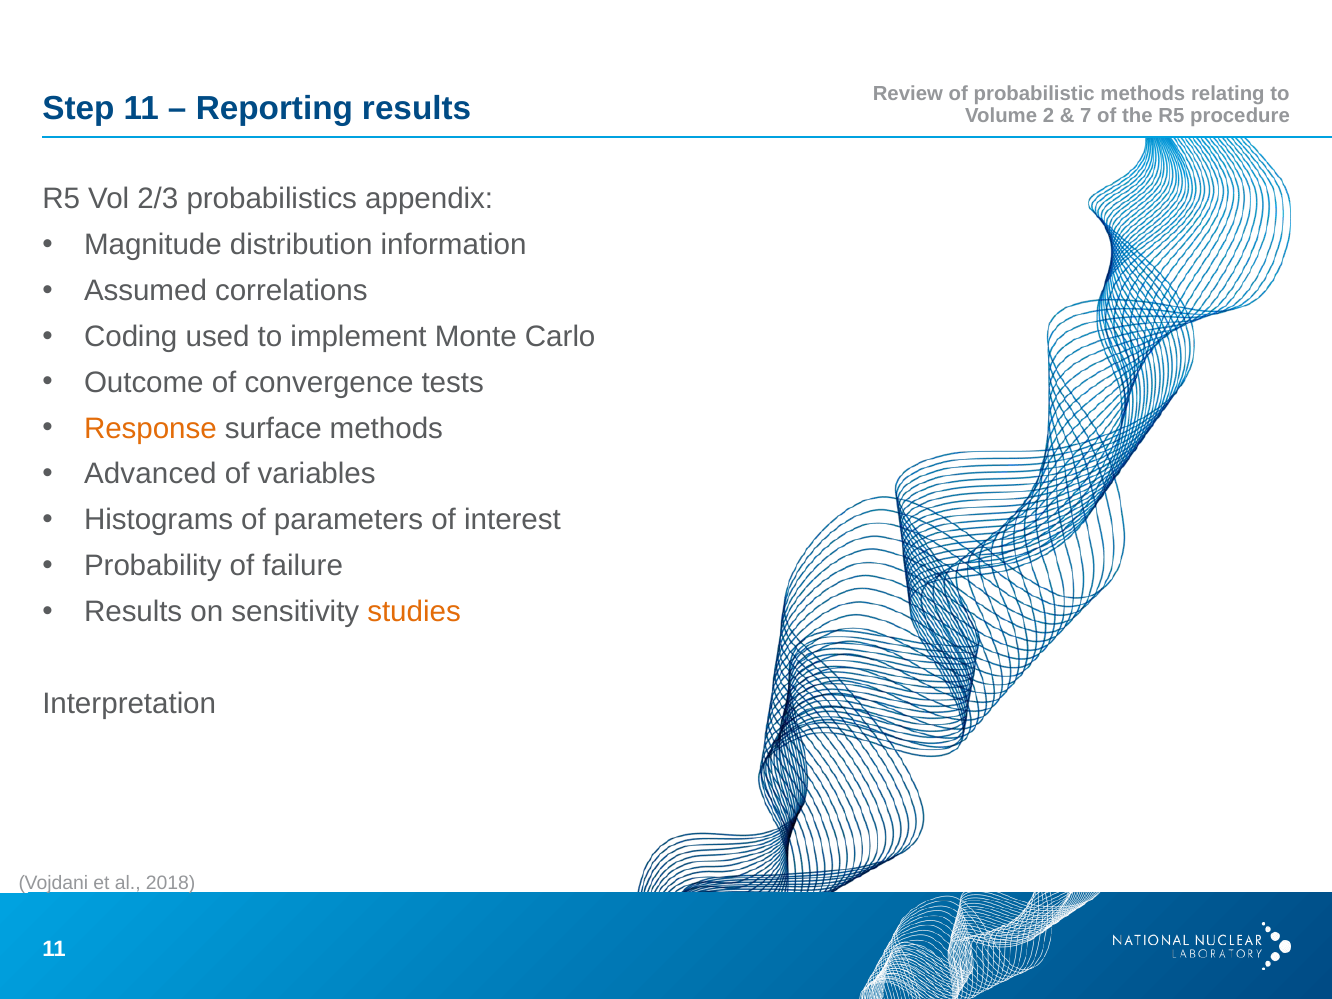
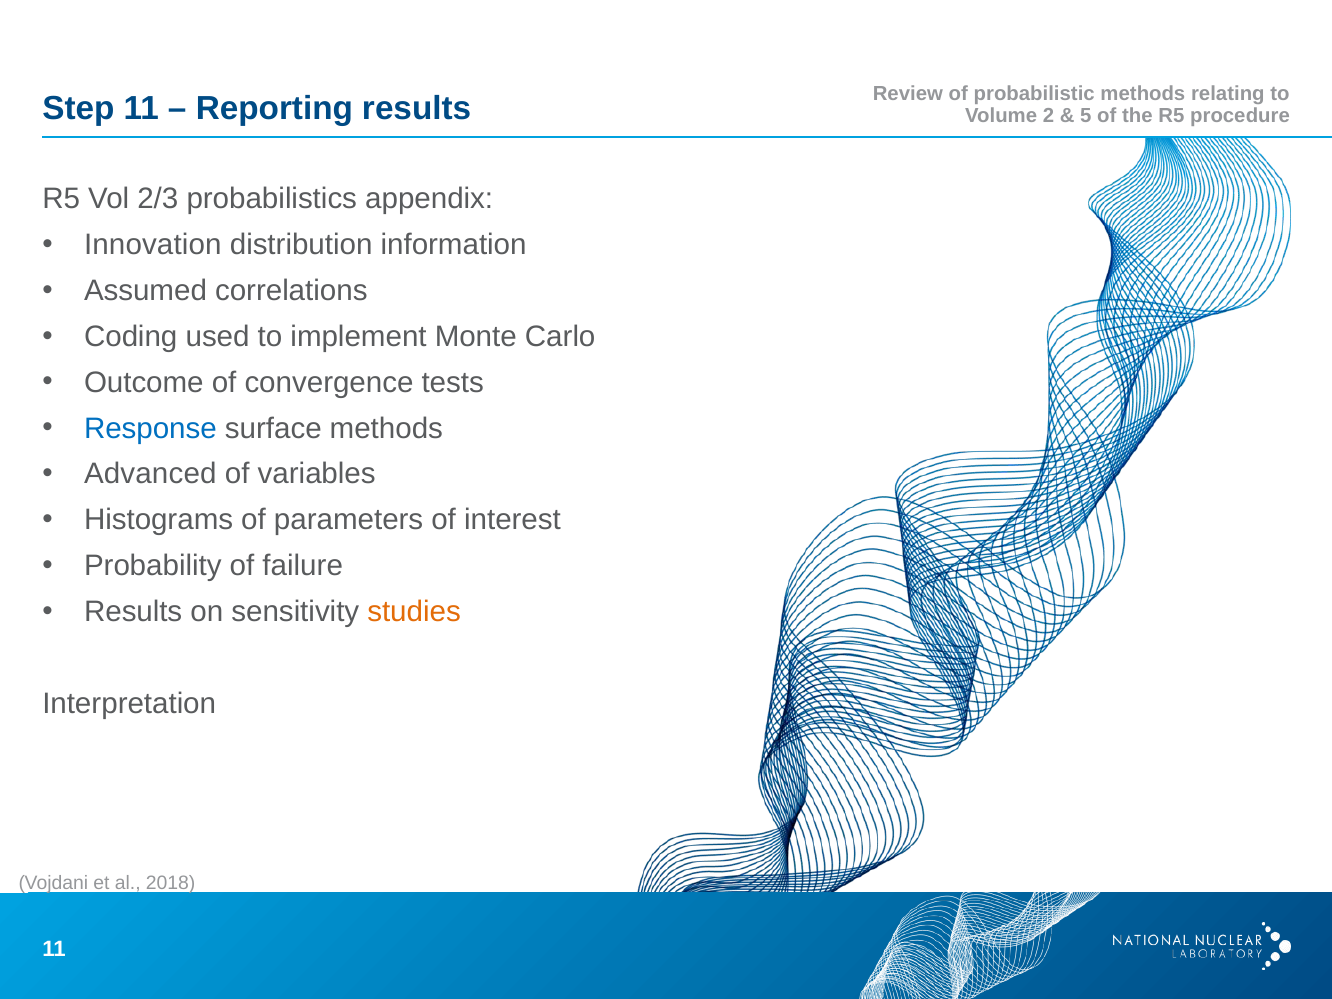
7: 7 -> 5 (1086, 115)
Magnitude: Magnitude -> Innovation (153, 245)
Response colour: orange -> blue (150, 428)
